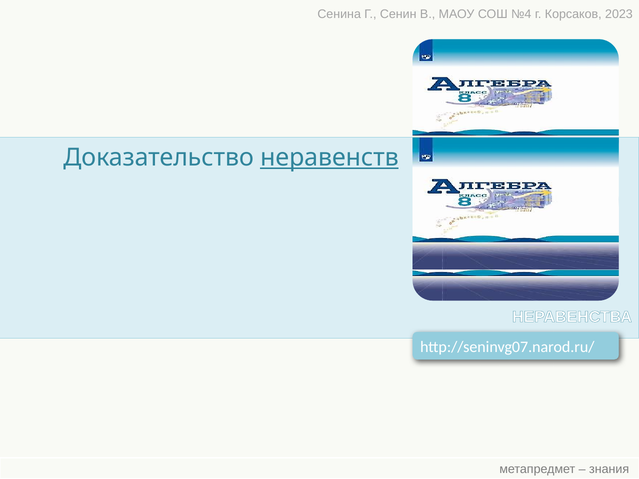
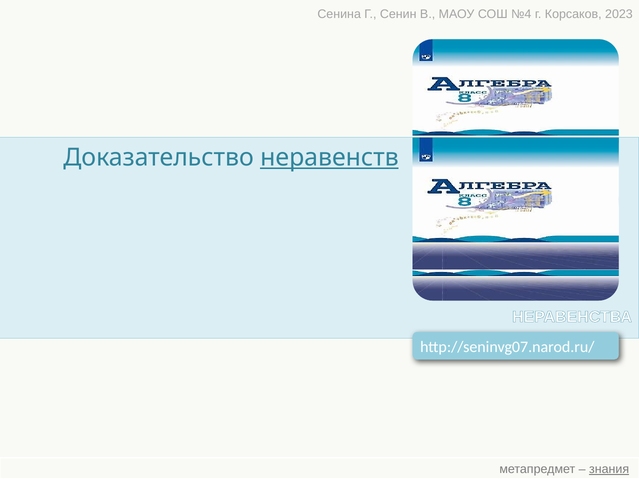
знания underline: none -> present (609, 469)
